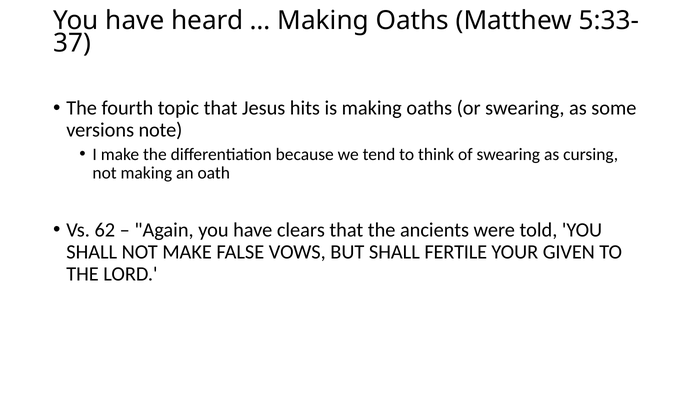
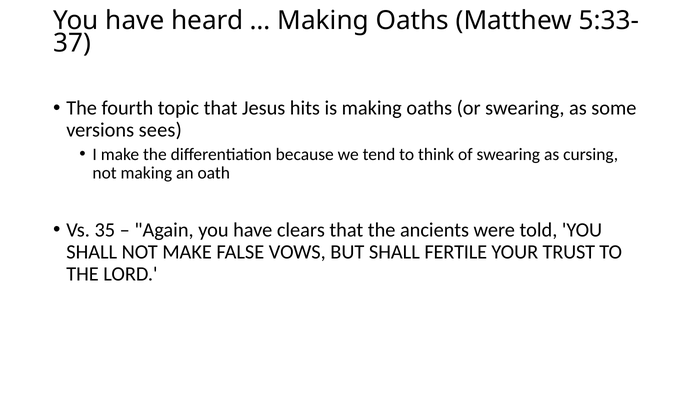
note: note -> sees (160, 130)
62: 62 -> 35 (105, 230)
GIVEN: GIVEN -> TRUST (569, 252)
